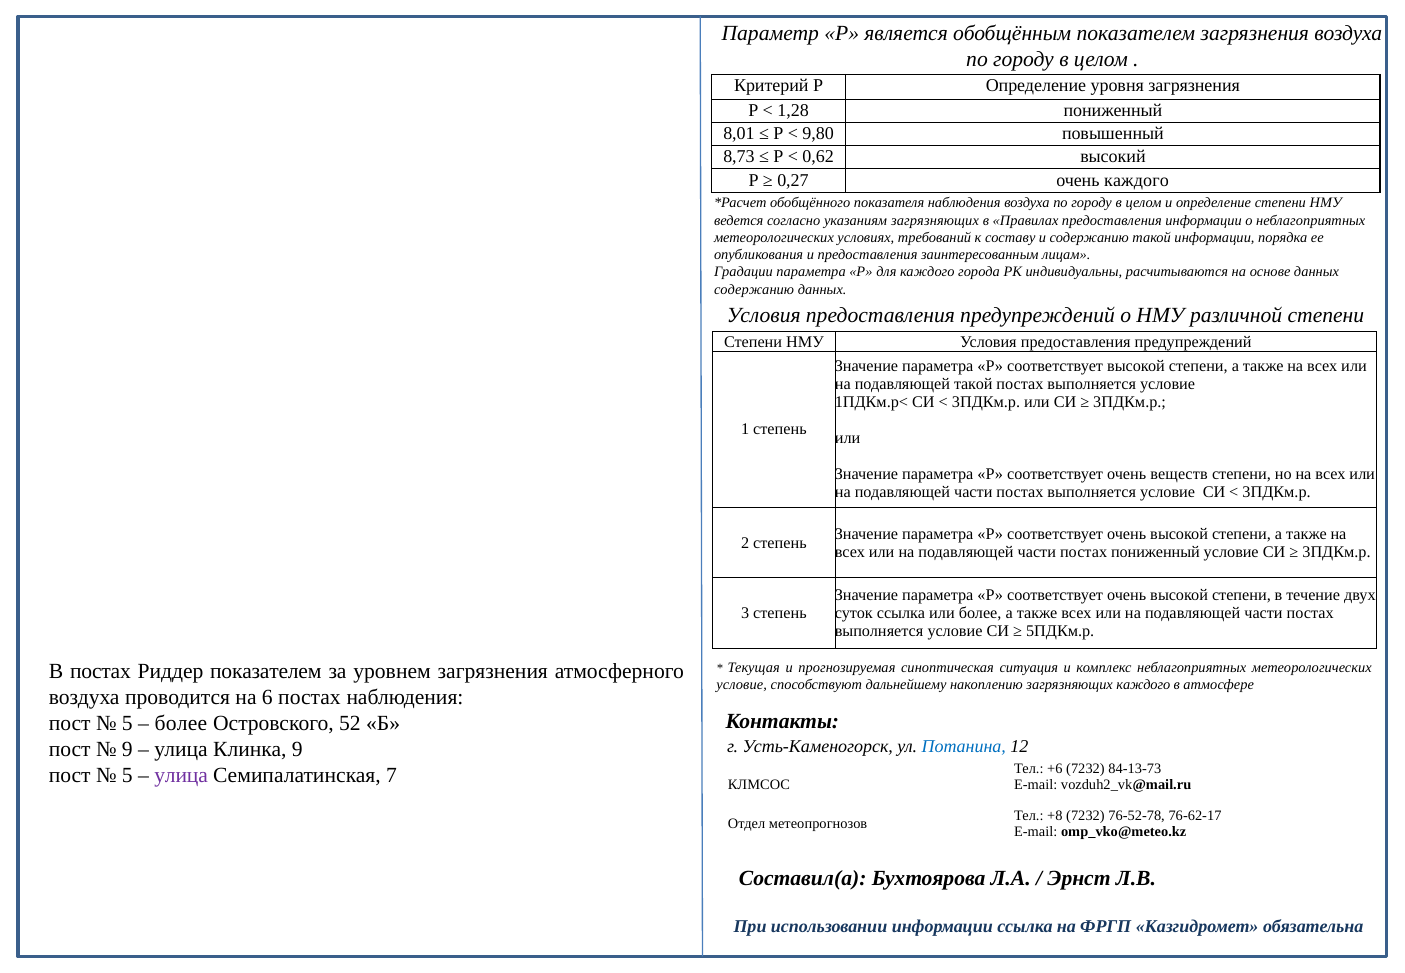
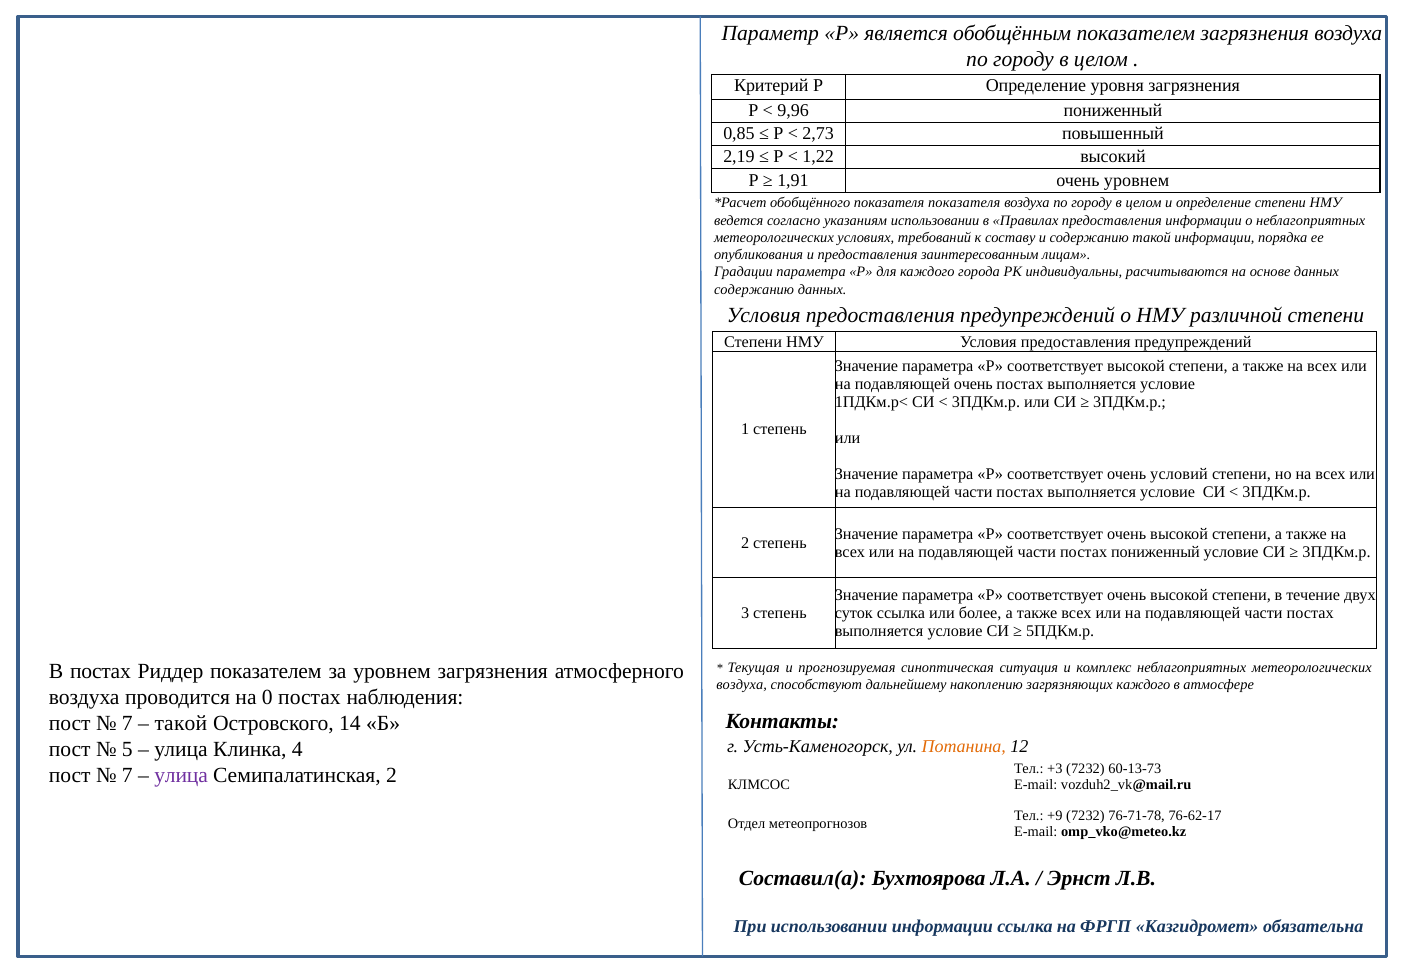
1,28: 1,28 -> 9,96 (793, 111)
8,01: 8,01 -> 0,85 (739, 134)
9,80: 9,80 -> 2,73 (818, 134)
8,73: 8,73 -> 2,19 (739, 157)
0,62: 0,62 -> 1,22 (818, 157)
0,27: 0,27 -> 1,91 (793, 180)
очень каждого: каждого -> уровнем (1137, 180)
показателя наблюдения: наблюдения -> показателя (964, 203)
указаниям загрязняющих: загрязняющих -> использовании (935, 220)
подавляющей такой: такой -> очень (973, 384)
веществ: веществ -> условий (1179, 474)
условие: условие -> воздуха (742, 684)
6: 6 -> 0 (267, 697)
5: 5 -> 7 (127, 723)
более: более -> такой (181, 723)
52: 52 -> 14 (350, 723)
Потанина colour: blue -> orange (964, 747)
9: 9 -> 5 (127, 749)
Клинка 9: 9 -> 4 (297, 749)
+6: +6 -> +3 (1055, 768)
84-13-73: 84-13-73 -> 60-13-73 (1135, 768)
5: 5 -> 7 (127, 775)
Семипалатинская 7: 7 -> 2 (392, 775)
+8: +8 -> +9 (1055, 816)
76-52-78: 76-52-78 -> 76-71-78 (1137, 816)
